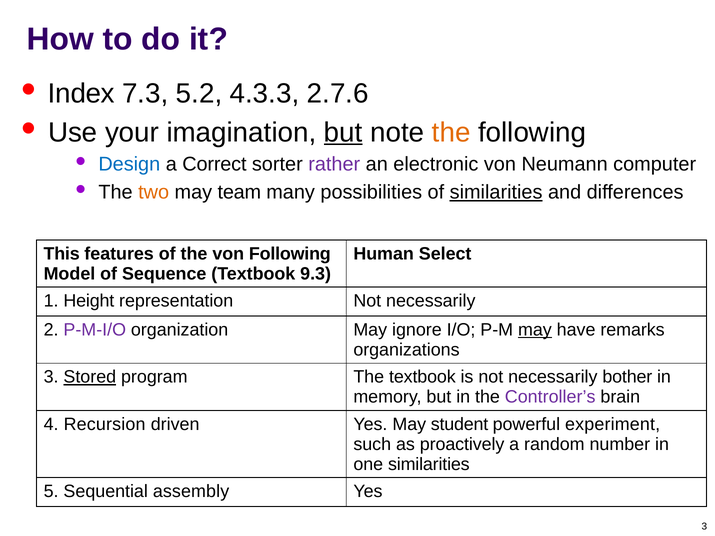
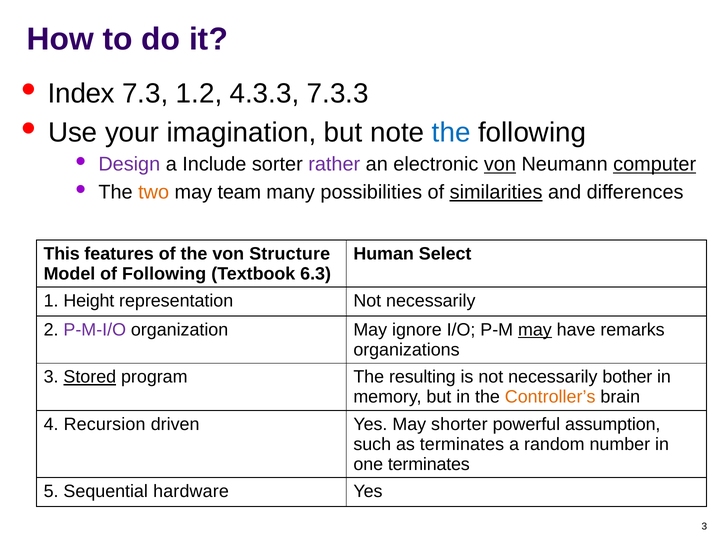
5.2: 5.2 -> 1.2 (199, 94)
2.7.6: 2.7.6 -> 7.3.3 (338, 94)
but underline: present -> none (343, 132)
the colour: orange -> blue (451, 132)
Design colour: blue -> purple (129, 165)
Correct: Correct -> Include (214, 165)
von underline: none -> present (500, 165)
computer underline: none -> present (655, 165)
von Following: Following -> Structure (290, 254)
of Sequence: Sequence -> Following (164, 274)
9.3: 9.3 -> 6.3 (316, 274)
The textbook: textbook -> resulting (422, 377)
Controller’s colour: purple -> orange (550, 397)
student: student -> shorter (459, 424)
experiment: experiment -> assumption (613, 424)
as proactively: proactively -> terminates (462, 444)
one similarities: similarities -> terminates (429, 465)
assembly: assembly -> hardware (191, 492)
